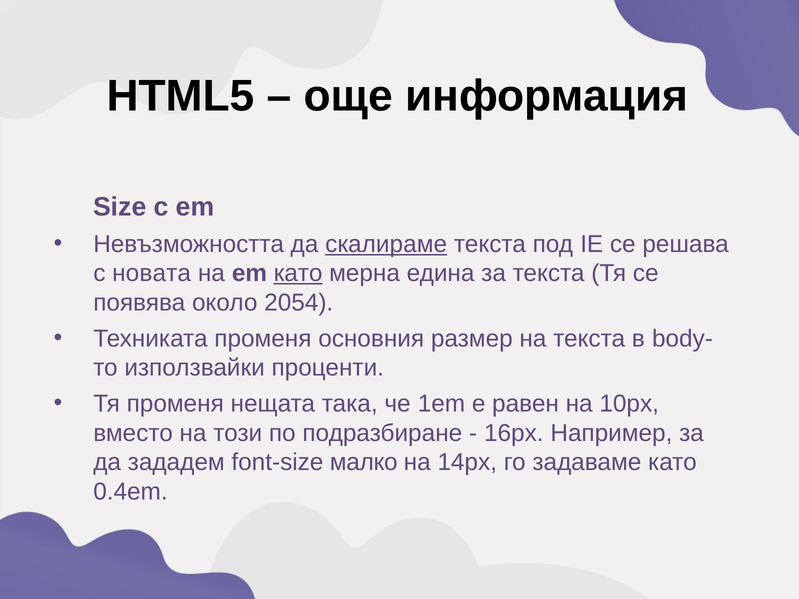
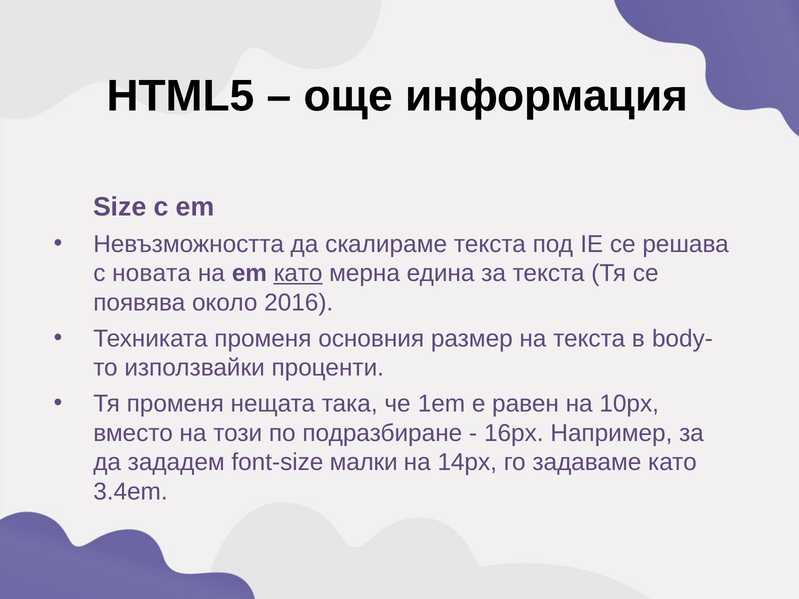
скалираме underline: present -> none (386, 244)
2054: 2054 -> 2016 (299, 303)
малко: малко -> малки (364, 463)
0.4em: 0.4em -> 3.4em (130, 492)
